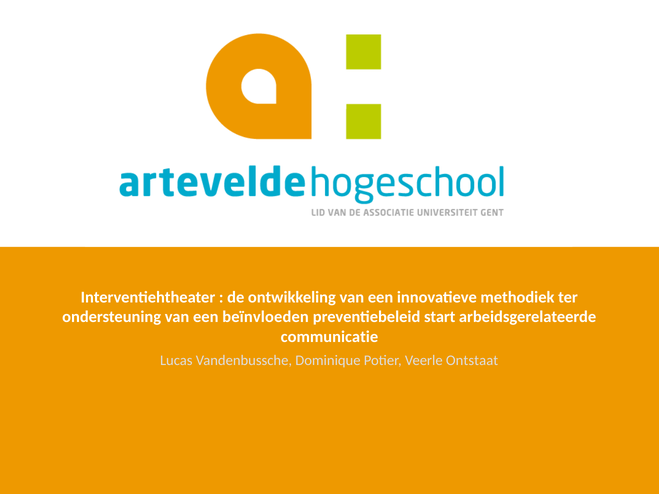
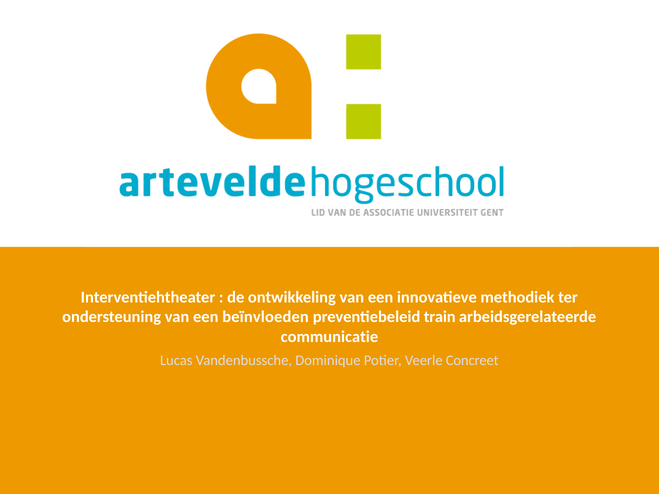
start: start -> train (440, 317)
Ontstaat: Ontstaat -> Concreet (472, 361)
